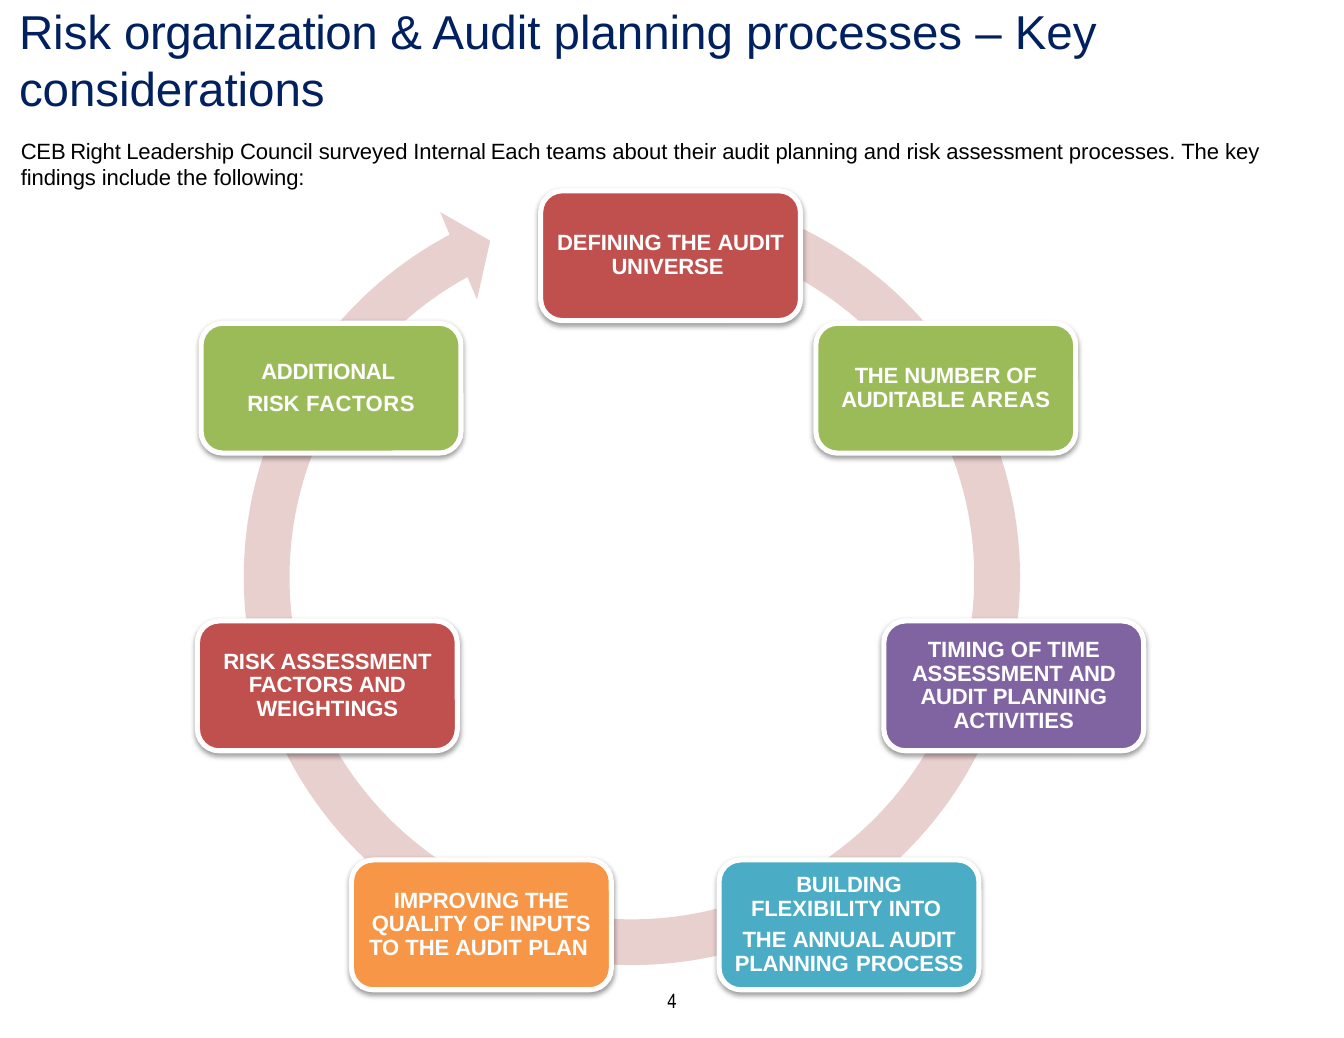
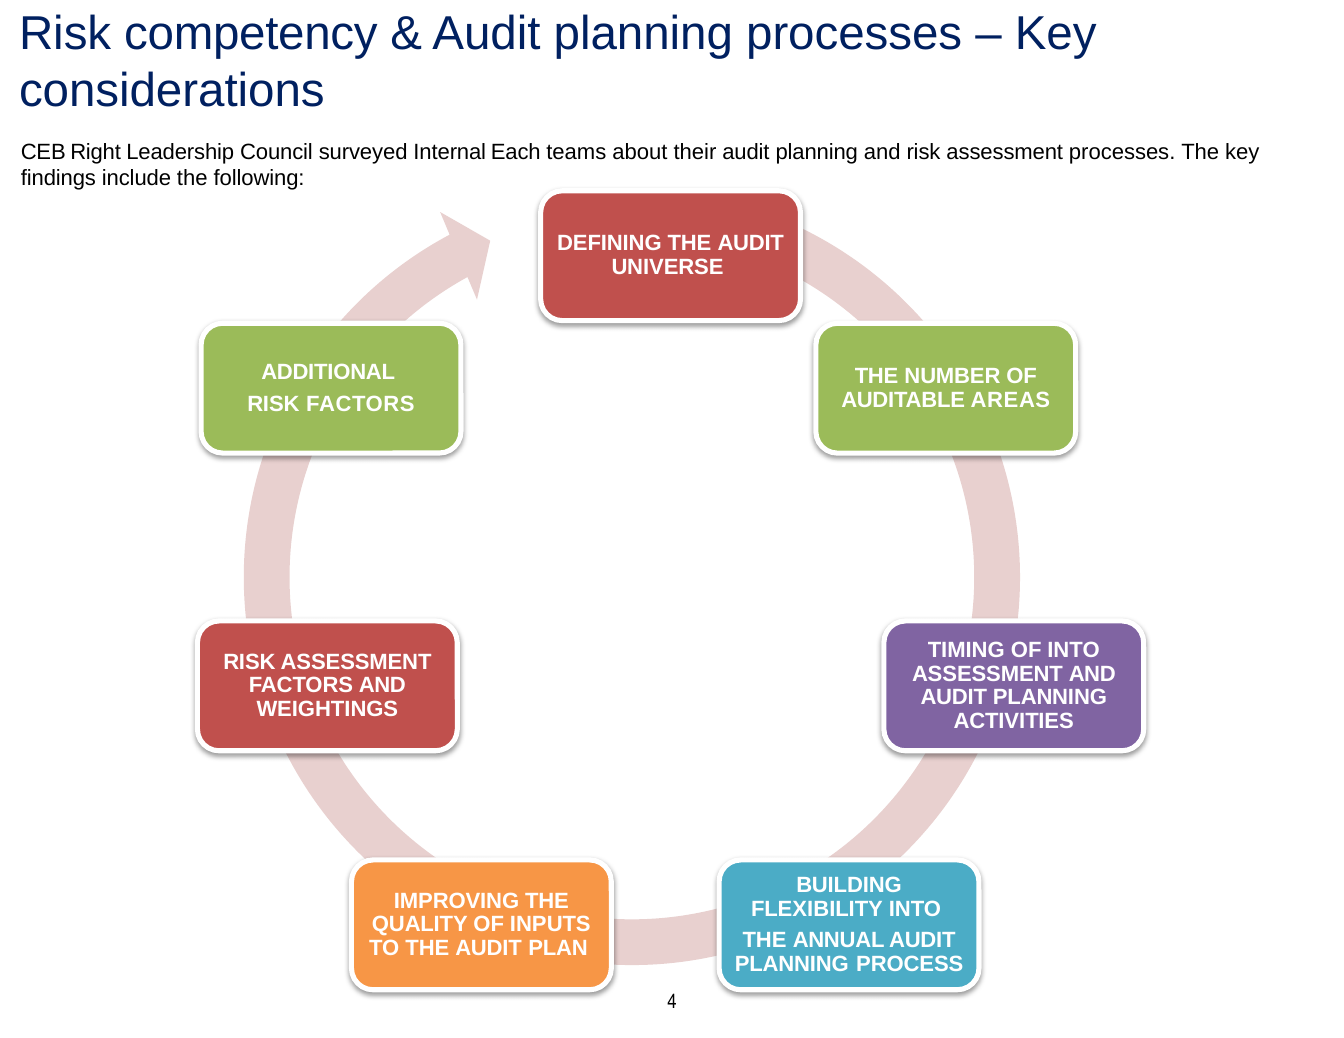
organization: organization -> competency (251, 34)
TIME: TIME -> INTO (1074, 650)
